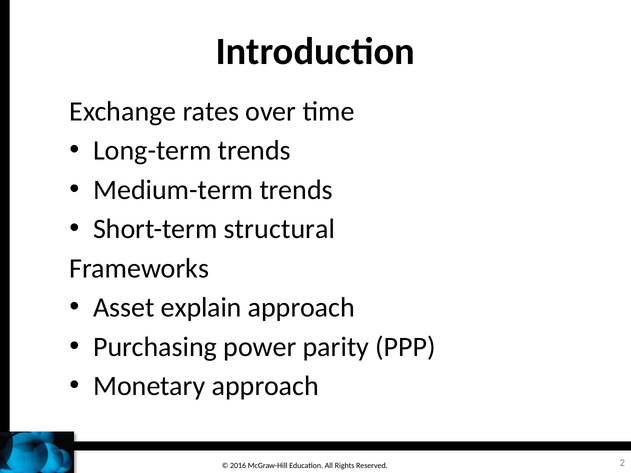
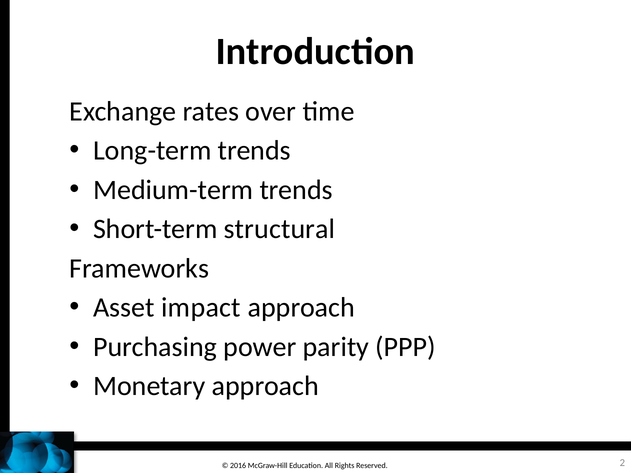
explain: explain -> impact (201, 308)
